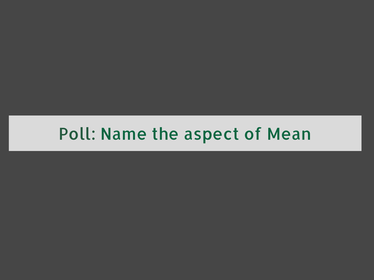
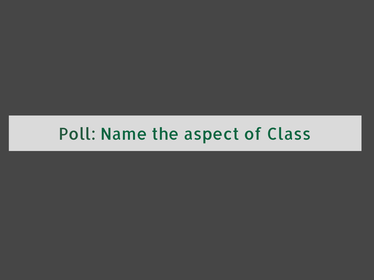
Mean: Mean -> Class (289, 135)
